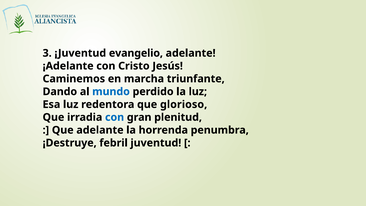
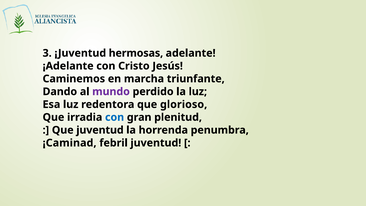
evangelio: evangelio -> hermosas (136, 53)
mundo colour: blue -> purple (111, 92)
Que adelante: adelante -> juventud (100, 130)
¡Destruye: ¡Destruye -> ¡Caminad (70, 143)
